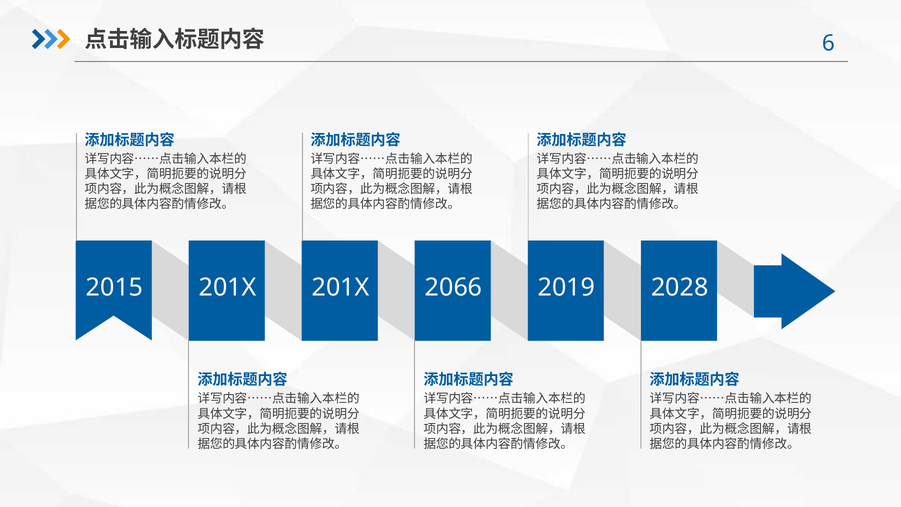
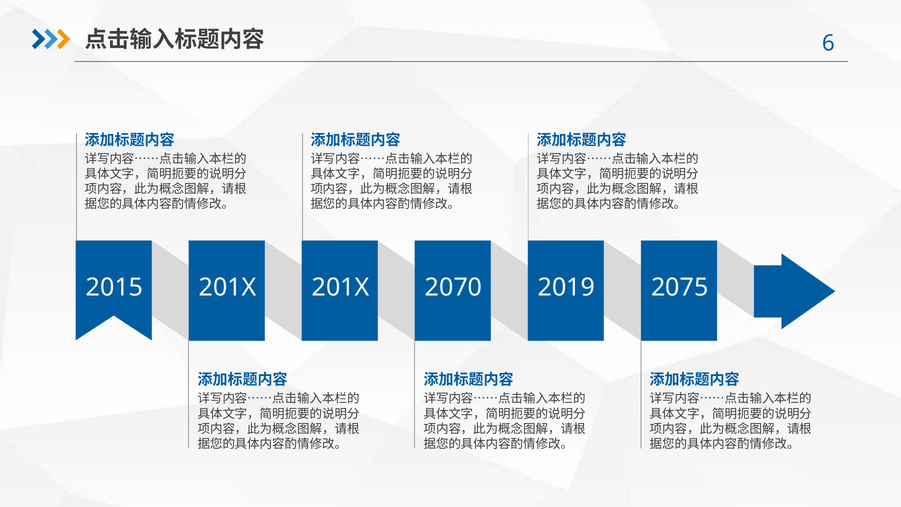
2066: 2066 -> 2070 (454, 288)
2028: 2028 -> 2075 (680, 288)
